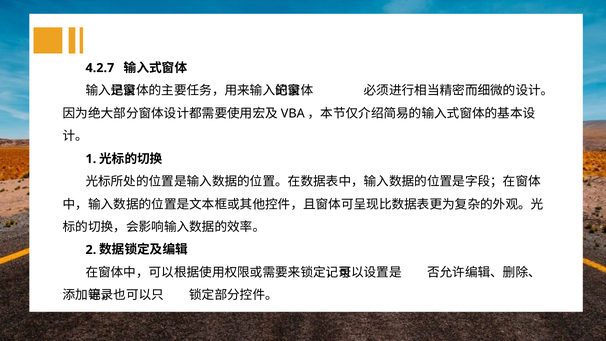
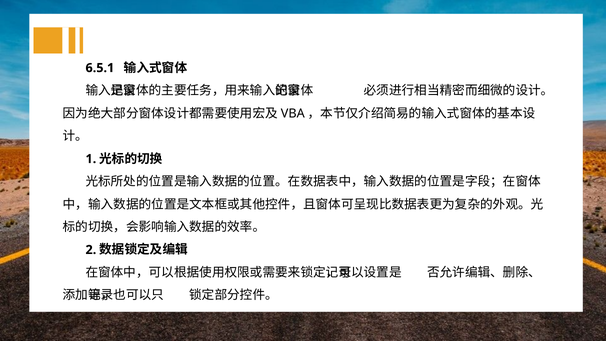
4.2.7: 4.2.7 -> 6.5.1 (100, 68)
